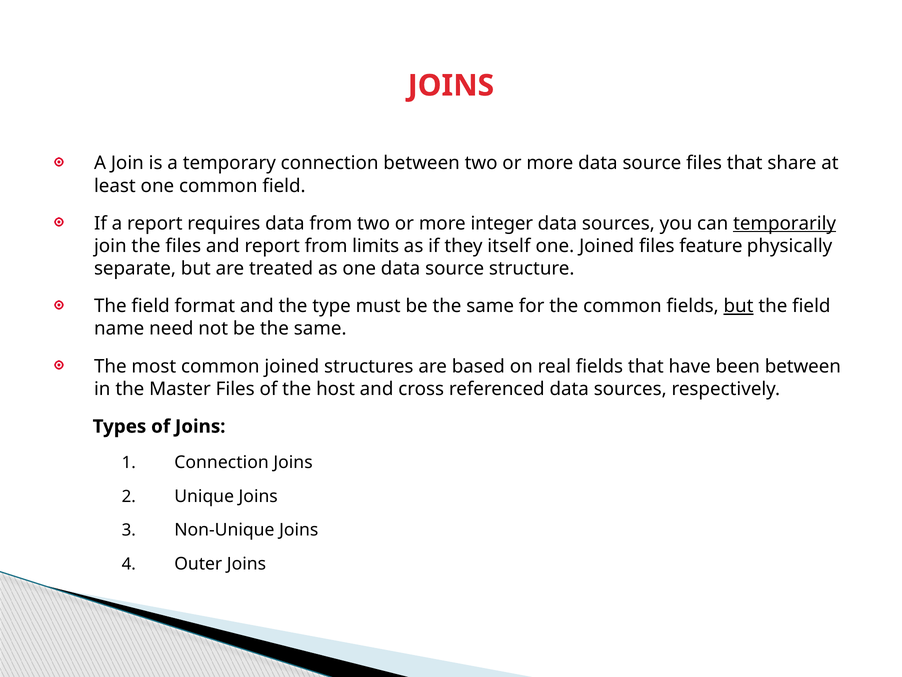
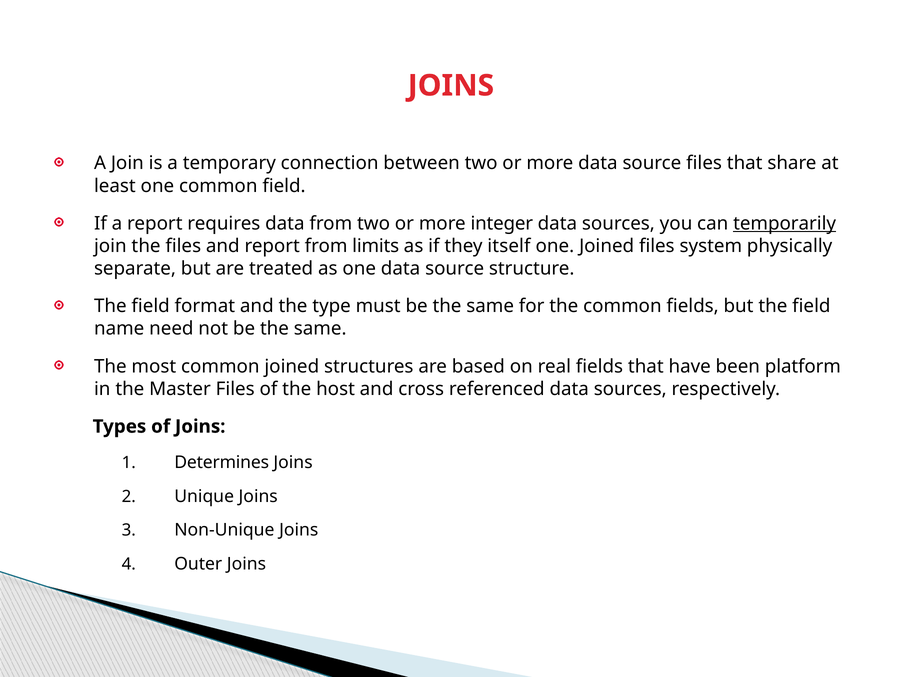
feature: feature -> system (711, 246)
but underline: present -> none (739, 306)
been between: between -> platform (803, 366)
Connection: Connection -> Determines (222, 462)
